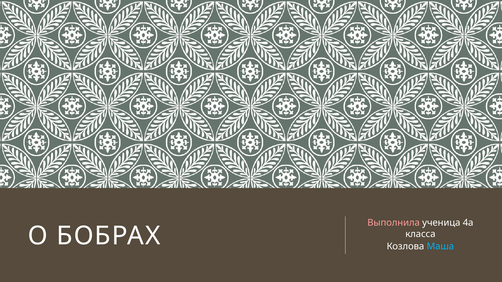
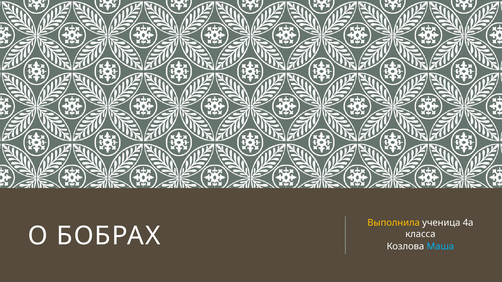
Выполнила colour: pink -> yellow (394, 223)
